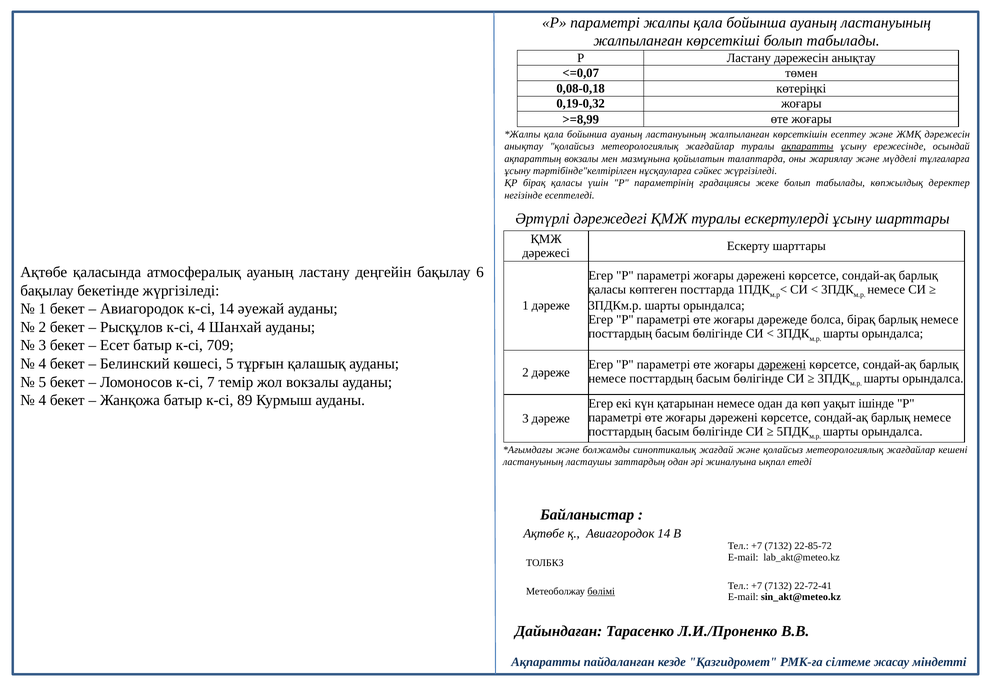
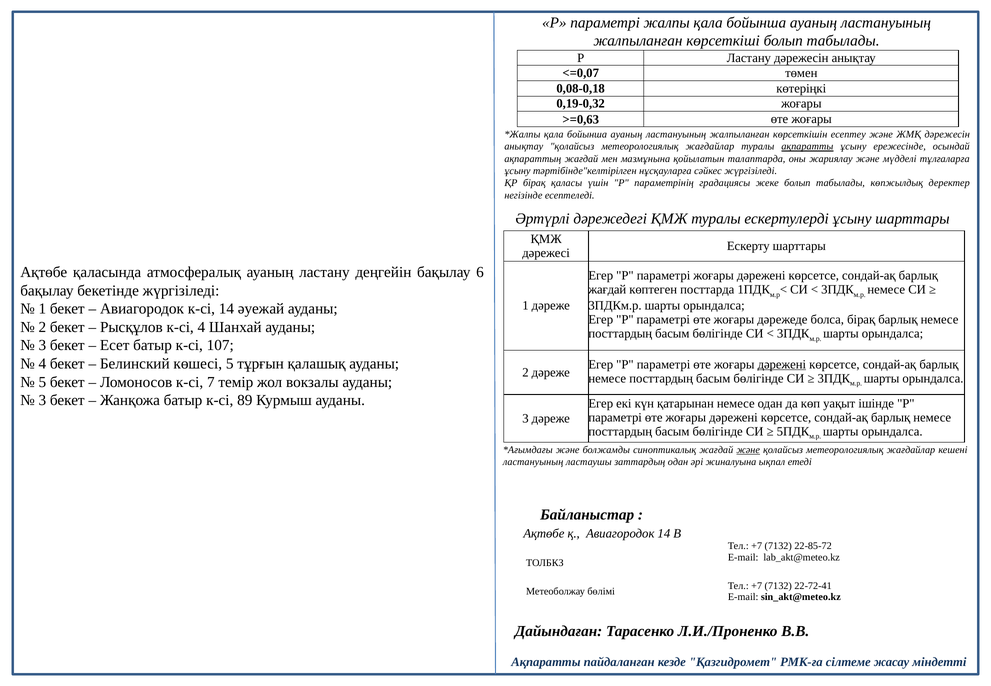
>=8,99: >=8,99 -> >=0,63 (581, 120)
ақпараттың вокзалы: вокзалы -> жағдай (581, 159)
қаласы: қаласы -> жағдай (607, 290)
709: 709 -> 107 (220, 345)
4: 4 -> 3 (42, 400)
және underline: none -> present (748, 450)
бөлімі underline: present -> none (601, 591)
